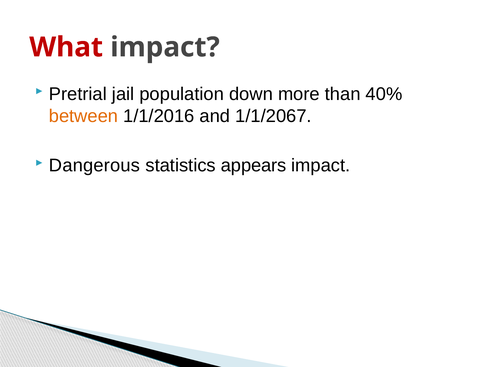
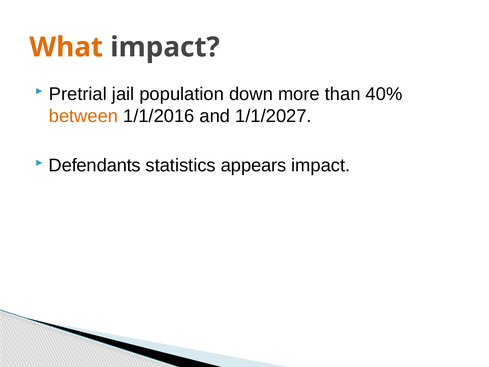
What colour: red -> orange (66, 47)
1/1/2067: 1/1/2067 -> 1/1/2027 (273, 116)
Dangerous: Dangerous -> Defendants (95, 165)
